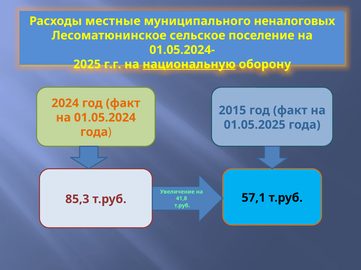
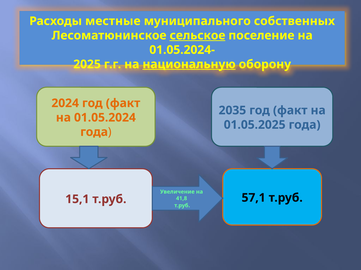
неналоговых: неналоговых -> собственных (294, 21)
сельское underline: none -> present (197, 36)
2015: 2015 -> 2035 (232, 111)
85,3: 85,3 -> 15,1 (77, 200)
